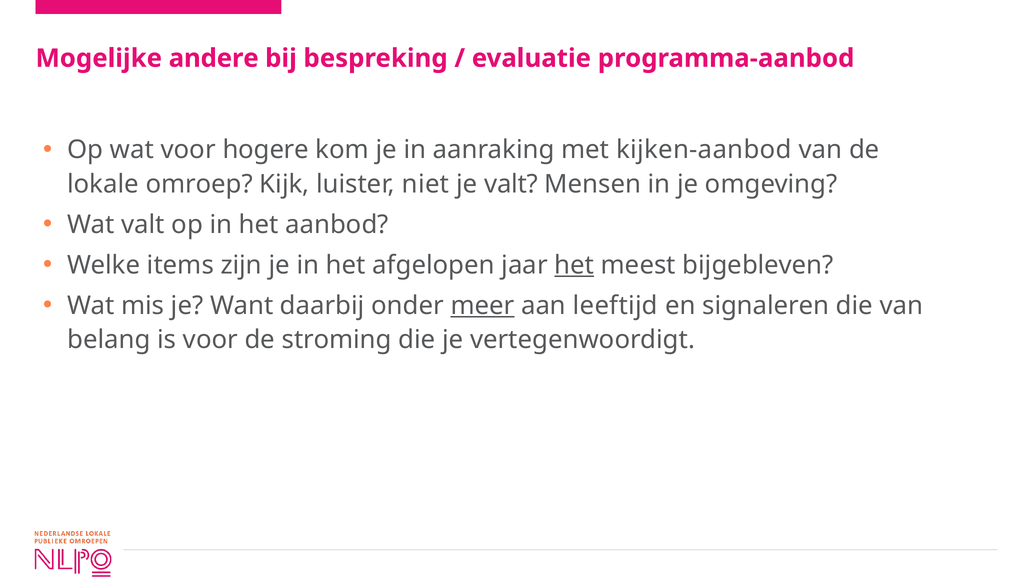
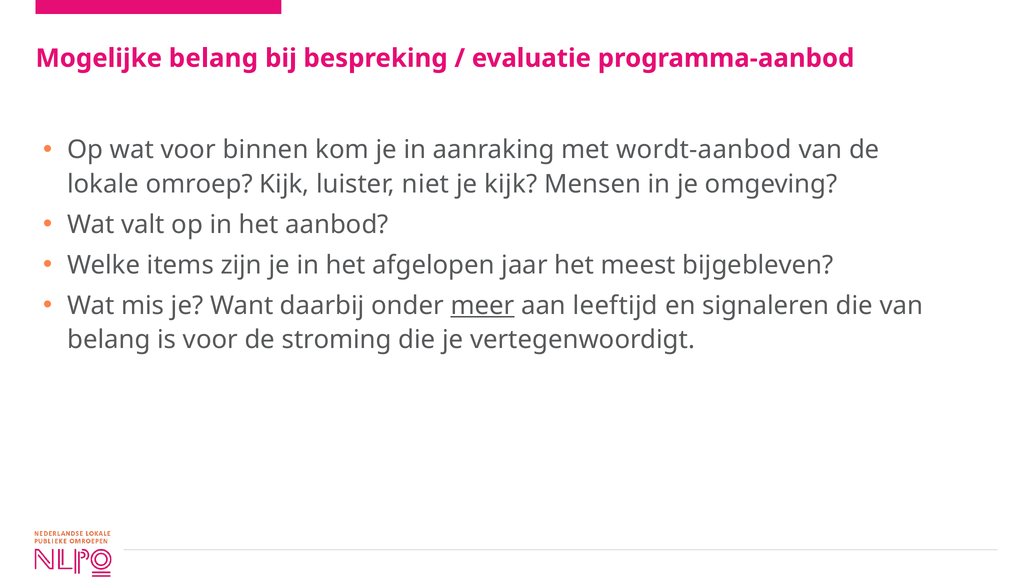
Mogelijke andere: andere -> belang (213, 58)
hogere: hogere -> binnen (266, 150)
kijken-aanbod: kijken-aanbod -> wordt-aanbod (704, 150)
je valt: valt -> kijk (511, 184)
het underline: present -> none (574, 265)
